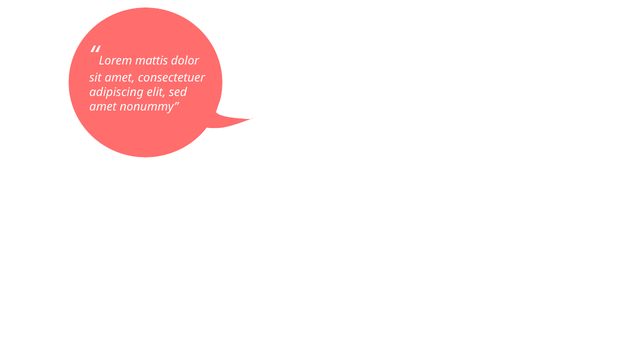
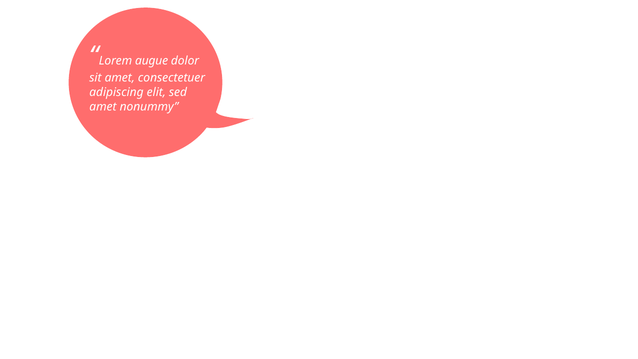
mattis: mattis -> augue (152, 61)
